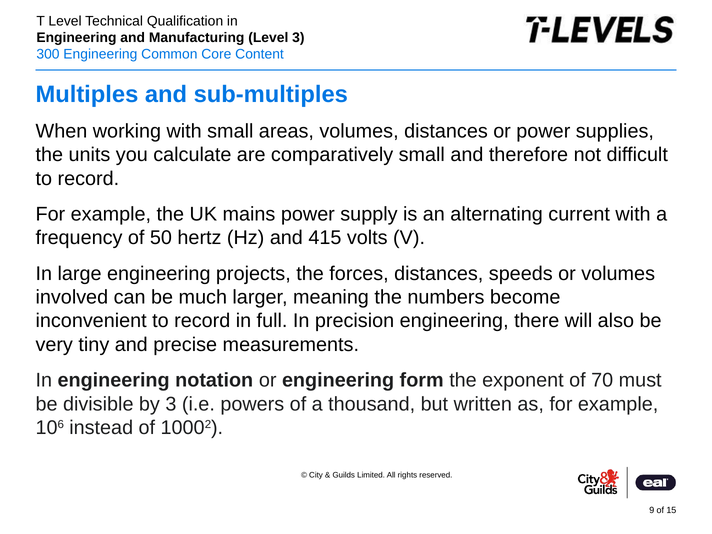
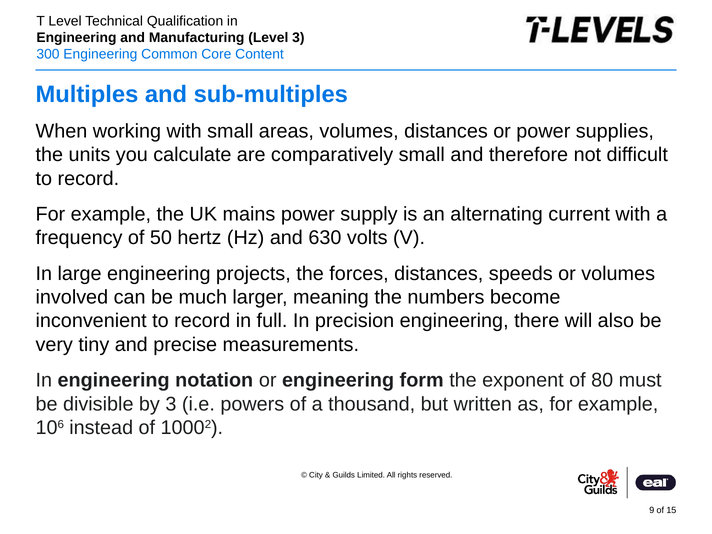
415: 415 -> 630 (325, 238)
70: 70 -> 80 (602, 380)
